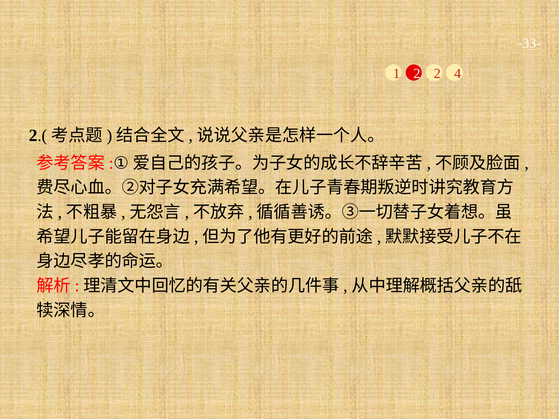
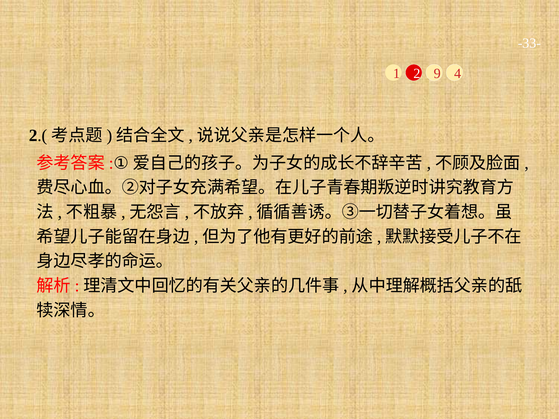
2 2: 2 -> 9 (437, 74)
